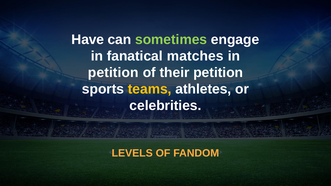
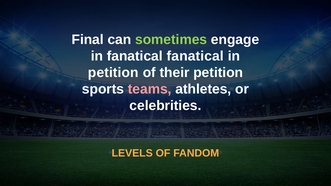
Have: Have -> Final (88, 40)
fanatical matches: matches -> fanatical (195, 56)
teams colour: yellow -> pink (150, 89)
